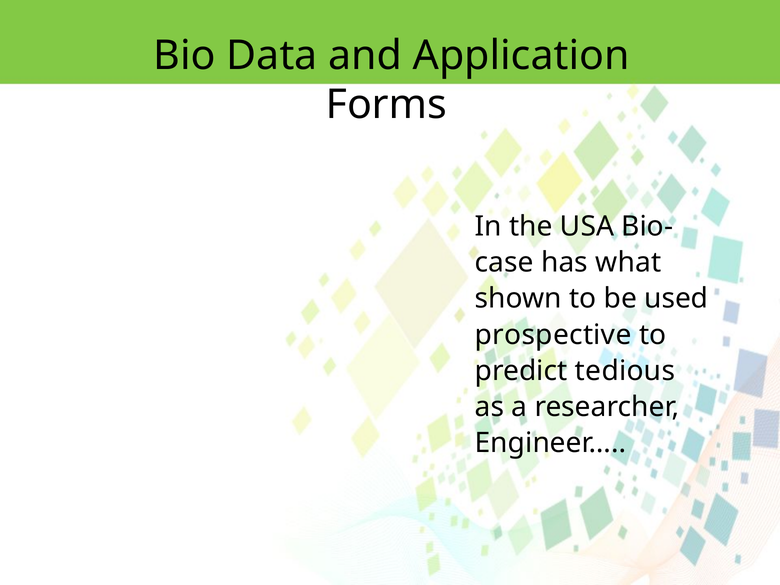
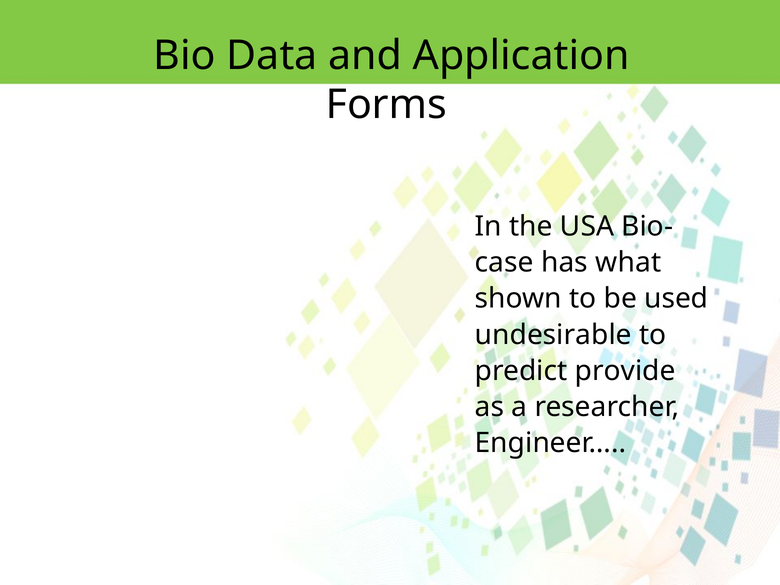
prospective: prospective -> undesirable (553, 335)
tedious: tedious -> provide (625, 371)
